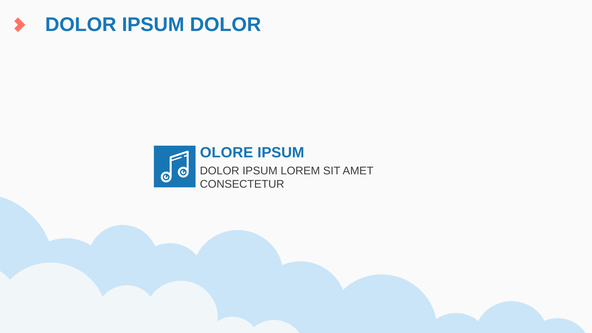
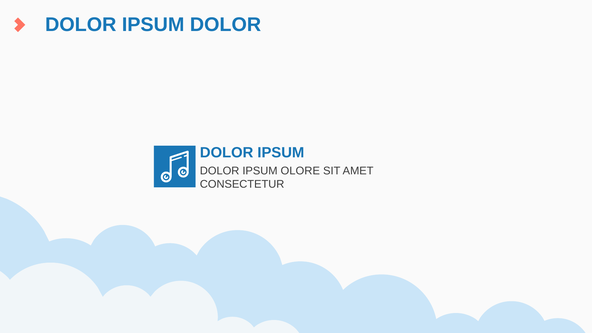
OLORE: OLORE -> DOLOR (227, 153)
LOREM: LOREM -> OLORE (300, 171)
